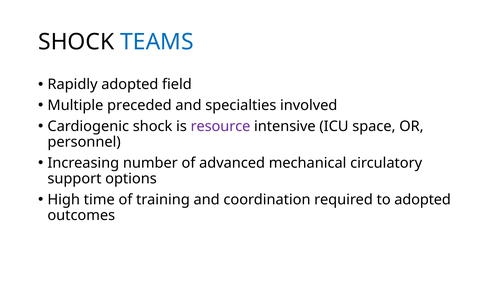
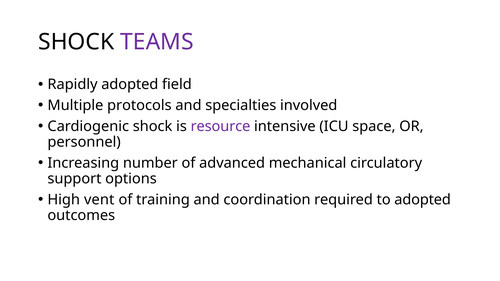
TEAMS colour: blue -> purple (157, 42)
preceded: preceded -> protocols (139, 106)
time: time -> vent (99, 200)
